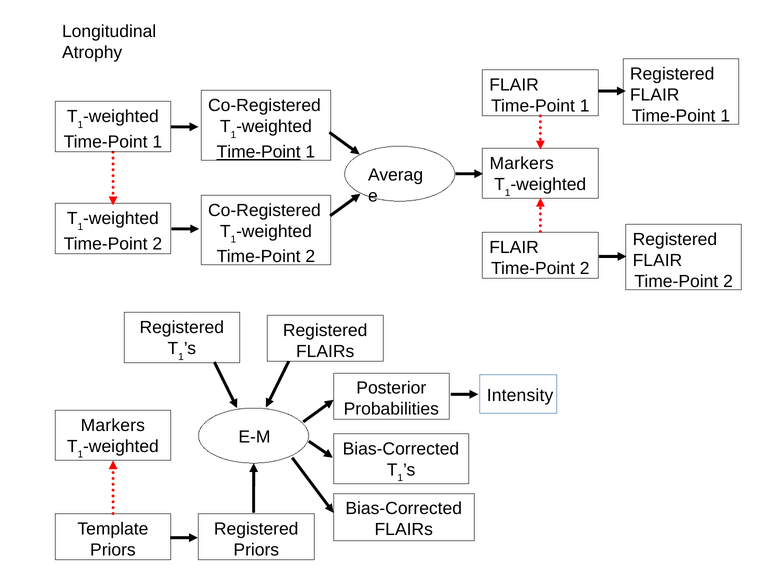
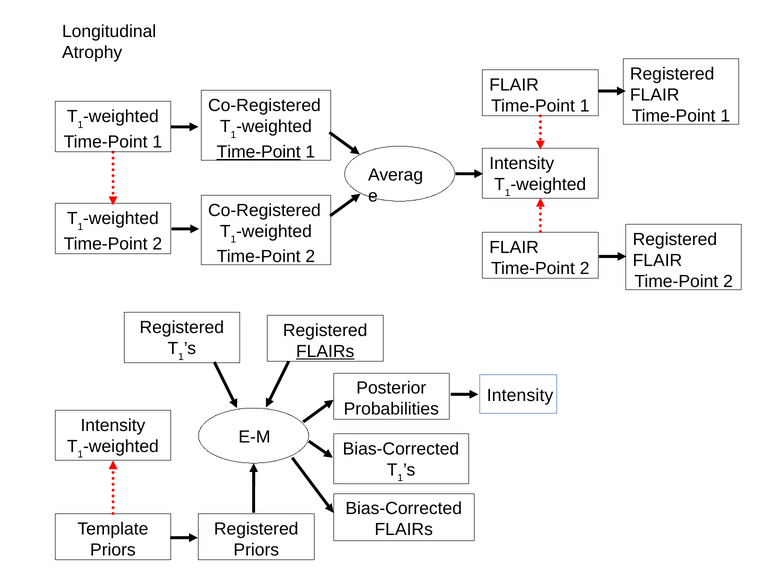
Markers: Markers -> Intensity (522, 163)
FLAIRs underline: none -> present (325, 351)
Markers: Markers -> Intensity (113, 425)
